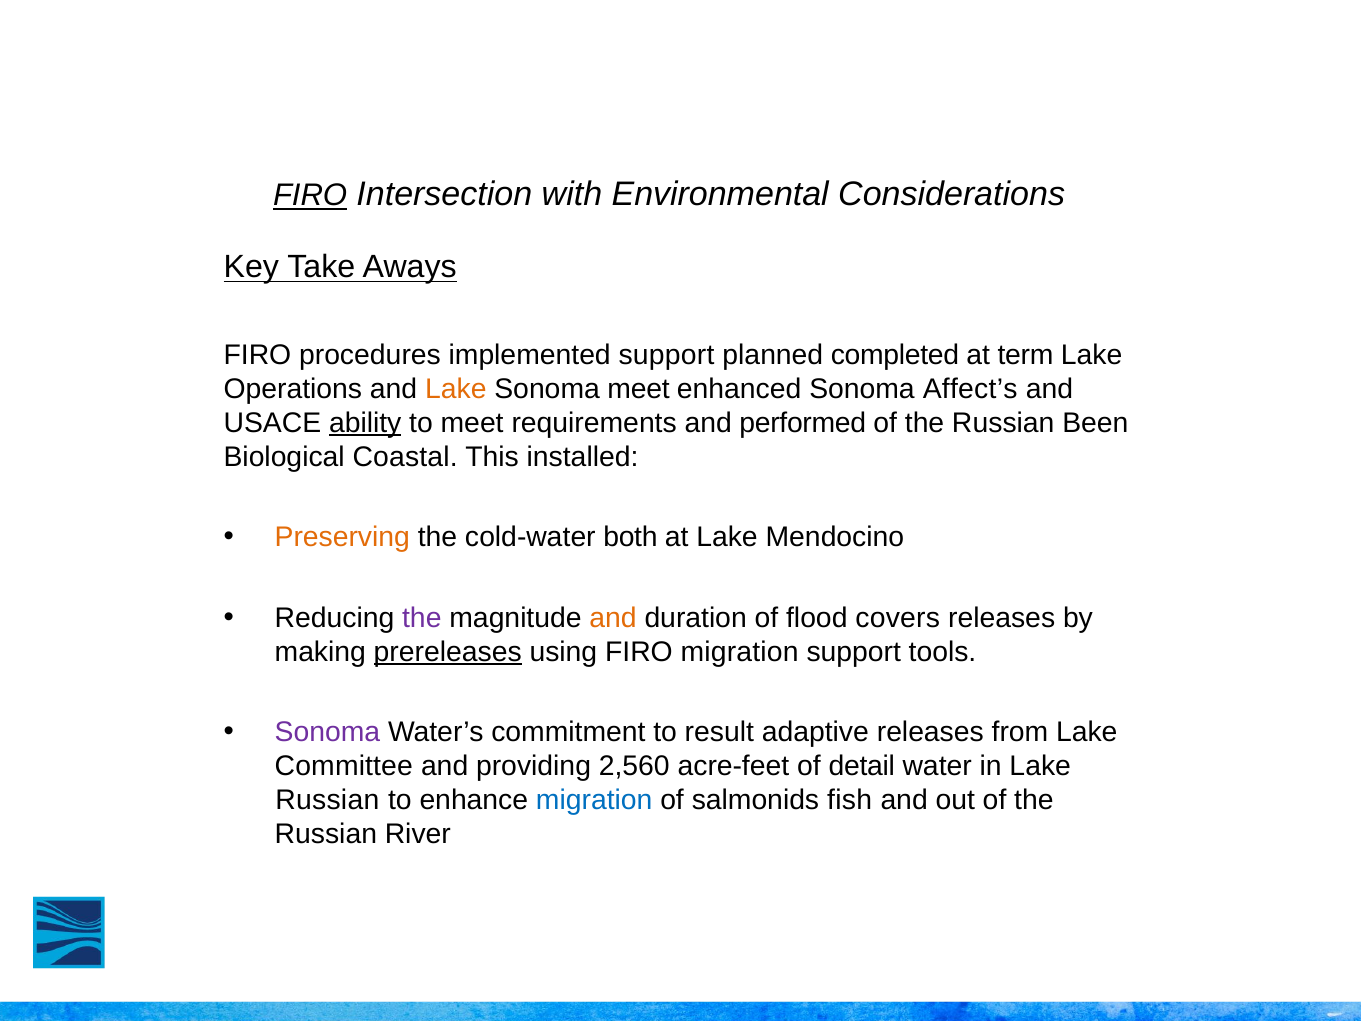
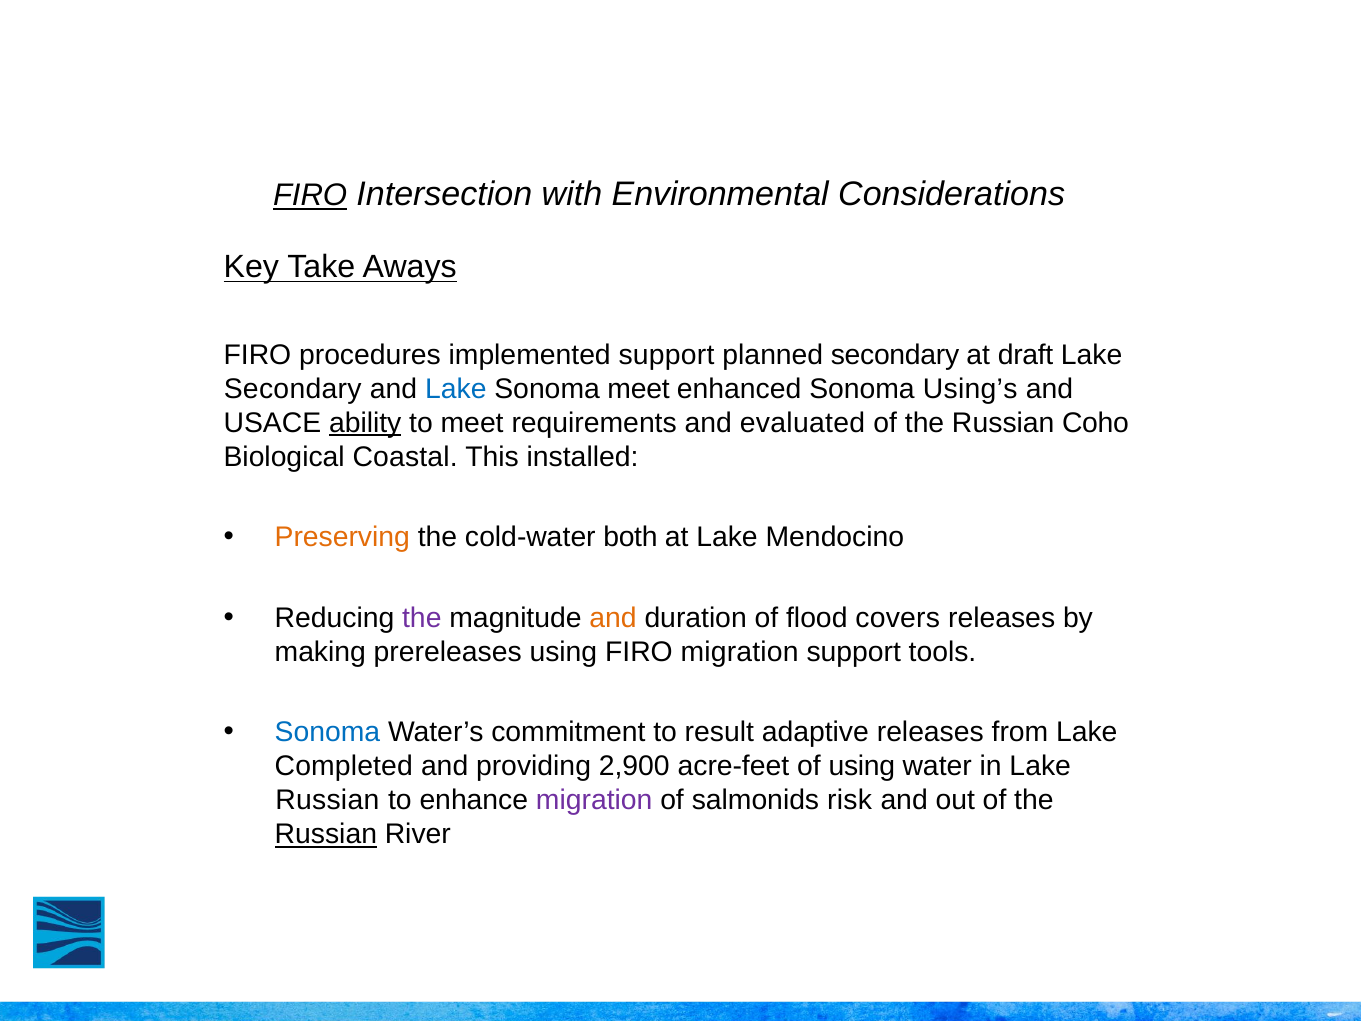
planned completed: completed -> secondary (895, 355)
term: term -> draft (1026, 355)
Operations: Operations -> Secondary (293, 389)
Lake colour: orange -> blue (456, 389)
Affect’s: Affect’s -> Using’s (970, 389)
performed: performed -> evaluated (802, 423)
Been: Been -> Coho (1095, 423)
prereleases underline: present -> none (448, 652)
Sonoma colour: purple -> blue (327, 732)
Committee: Committee -> Completed (344, 766)
2,560: 2,560 -> 2,900 (634, 766)
of detail: detail -> using (862, 766)
migration colour: blue -> purple (594, 800)
fish: fish -> risk (850, 800)
Russian underline: none -> present (326, 834)
